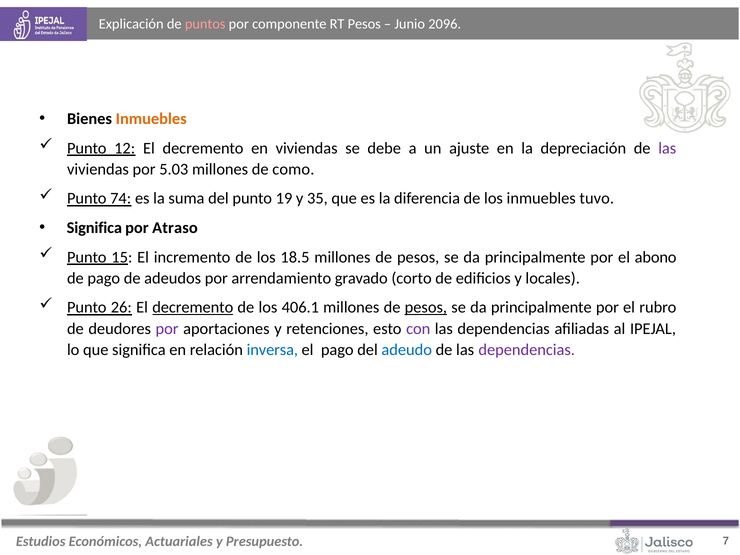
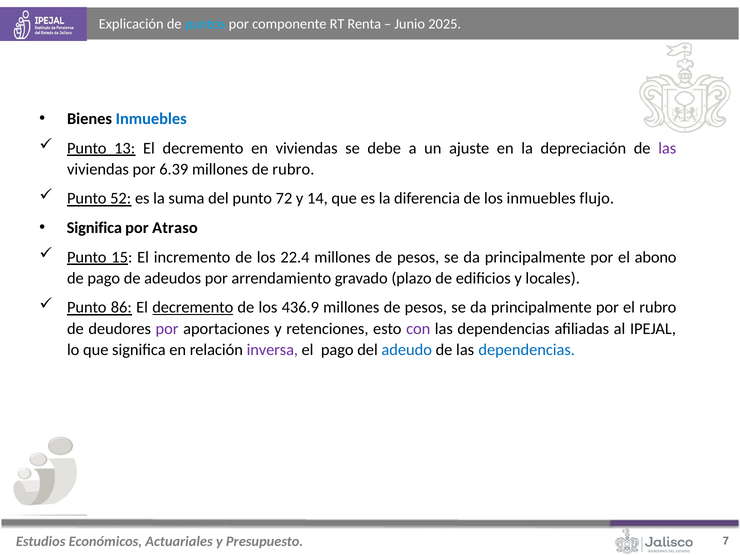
puntos colour: pink -> light blue (205, 24)
RT Pesos: Pesos -> Renta (364, 24)
2096: 2096 -> 2025 (445, 24)
Inmuebles colour: orange -> blue (151, 119)
12: 12 -> 13 (125, 148)
5.03: 5.03 -> 6.39 (174, 169)
de como: como -> rubro (293, 169)
74: 74 -> 52 (121, 199)
19: 19 -> 72 (284, 199)
35: 35 -> 14 (317, 199)
tuvo: tuvo -> flujo (597, 199)
18.5: 18.5 -> 22.4 (295, 257)
corto: corto -> plazo (412, 278)
26: 26 -> 86 (121, 308)
406.1: 406.1 -> 436.9 (300, 308)
pesos underline: present -> none (426, 308)
inversa colour: blue -> purple (272, 350)
dependencias colour: purple -> blue (527, 350)
